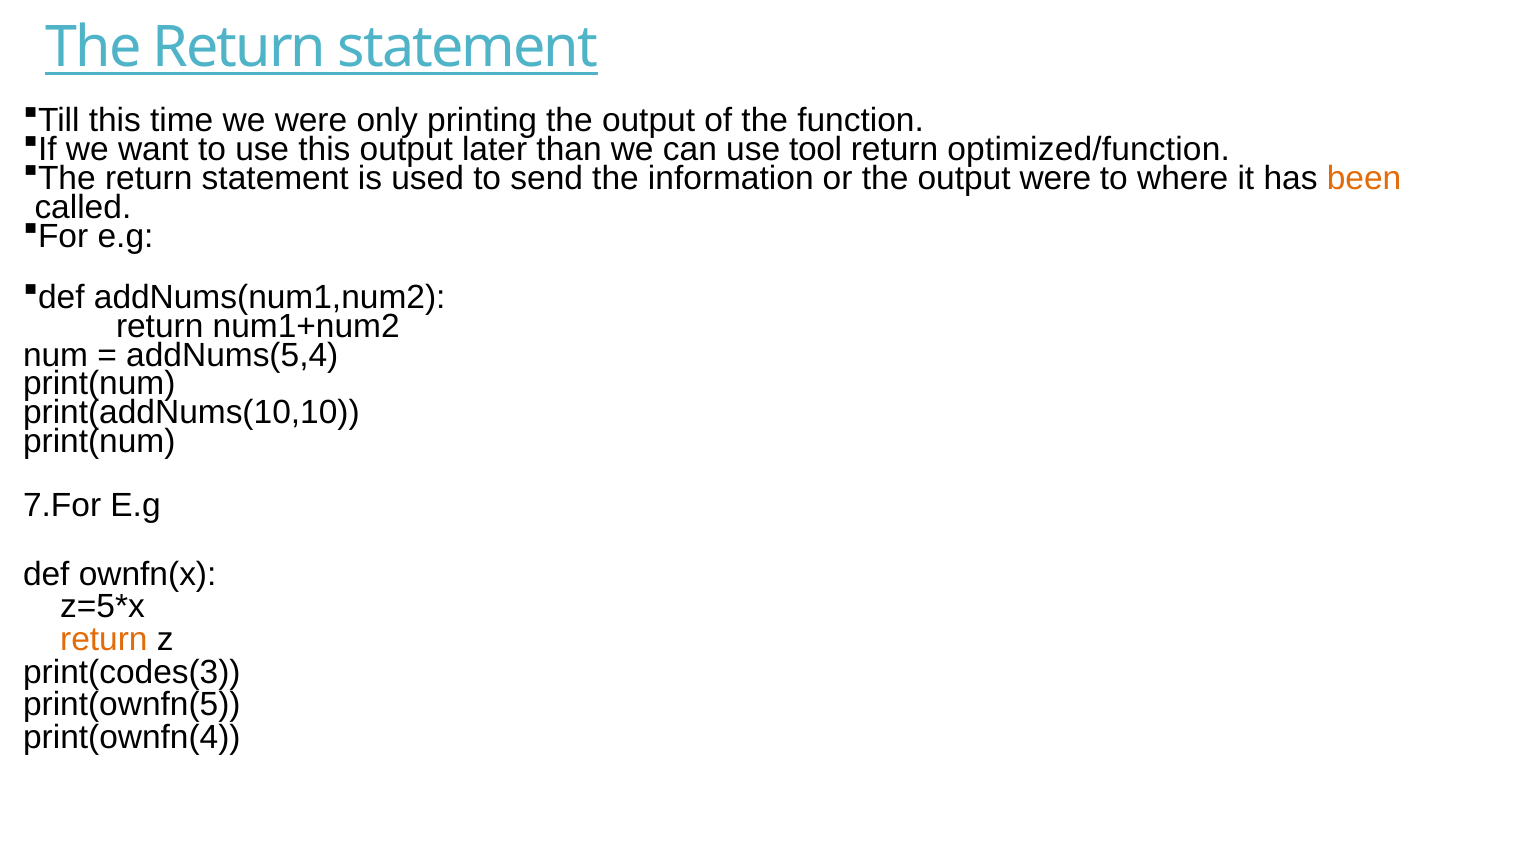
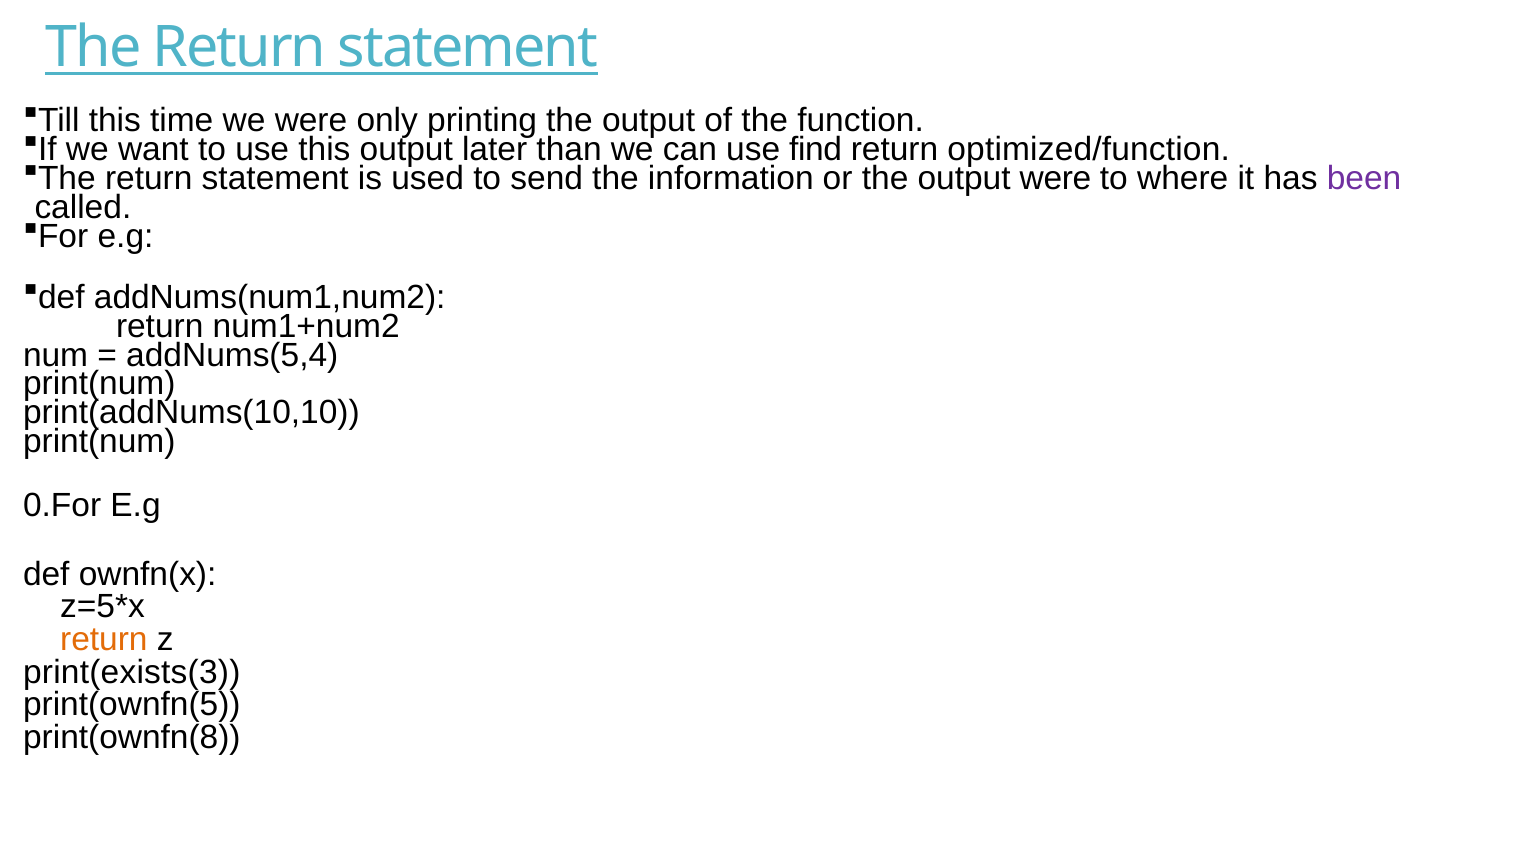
tool: tool -> find (816, 149)
been colour: orange -> purple (1364, 178)
7.For: 7.For -> 0.For (62, 506)
print(codes(3: print(codes(3 -> print(exists(3 (132, 672)
print(ownfn(4: print(ownfn(4 -> print(ownfn(8 (132, 737)
